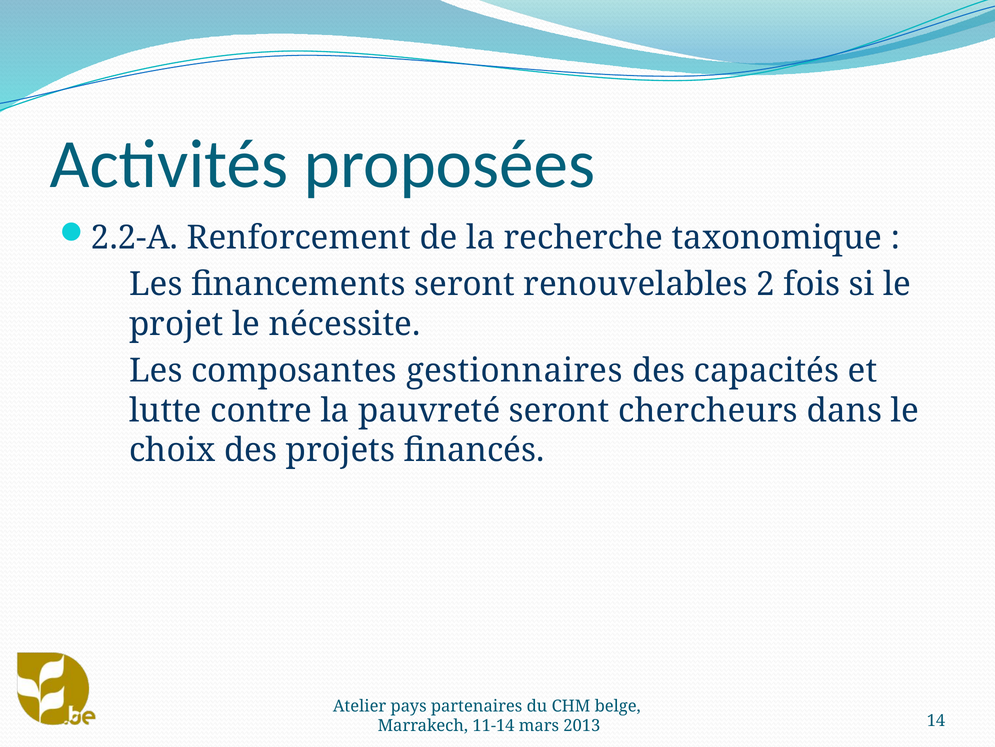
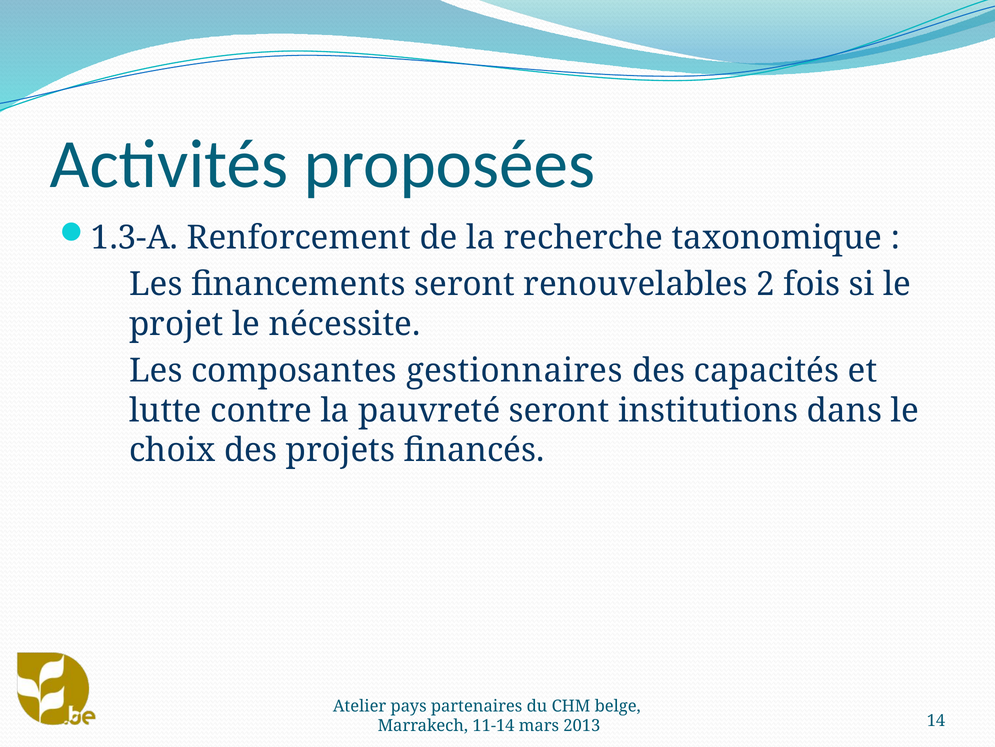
2.2-A: 2.2-A -> 1.3-A (135, 238)
chercheurs: chercheurs -> institutions (708, 410)
